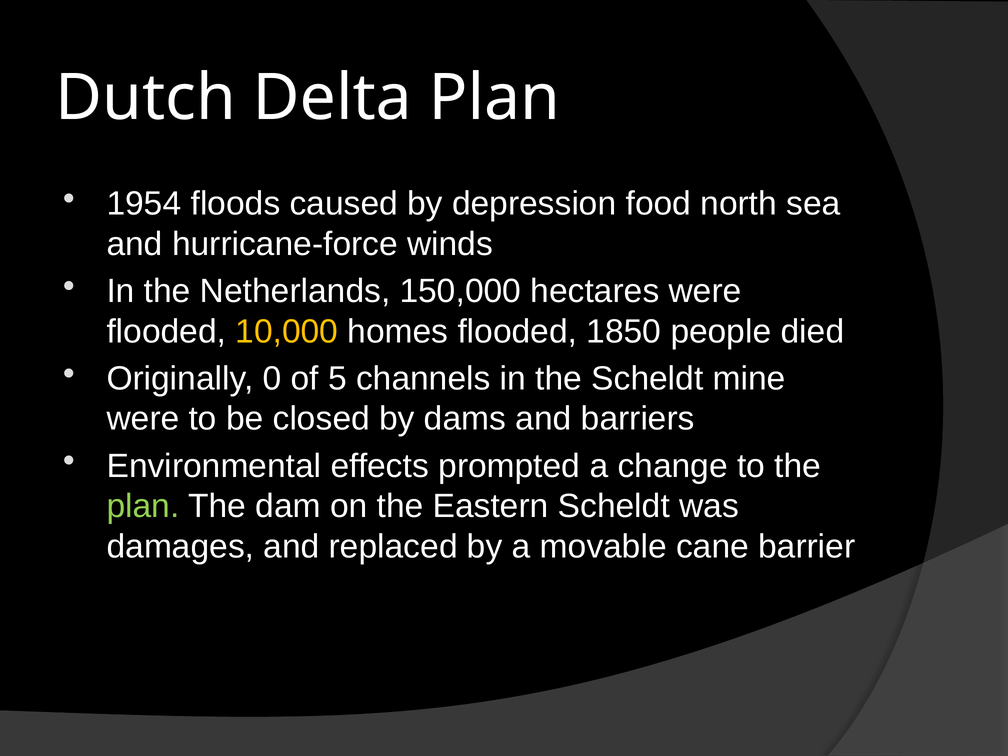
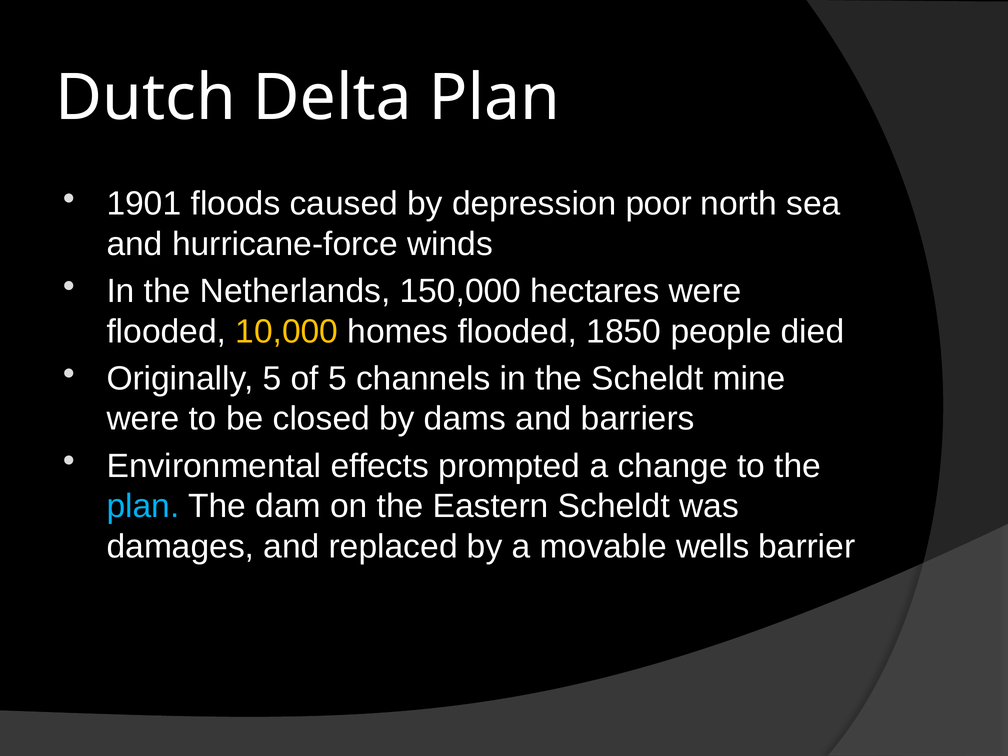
1954: 1954 -> 1901 (144, 204)
food: food -> poor (659, 204)
Originally 0: 0 -> 5 (272, 379)
plan colour: light green -> light blue (143, 506)
cane: cane -> wells (713, 547)
